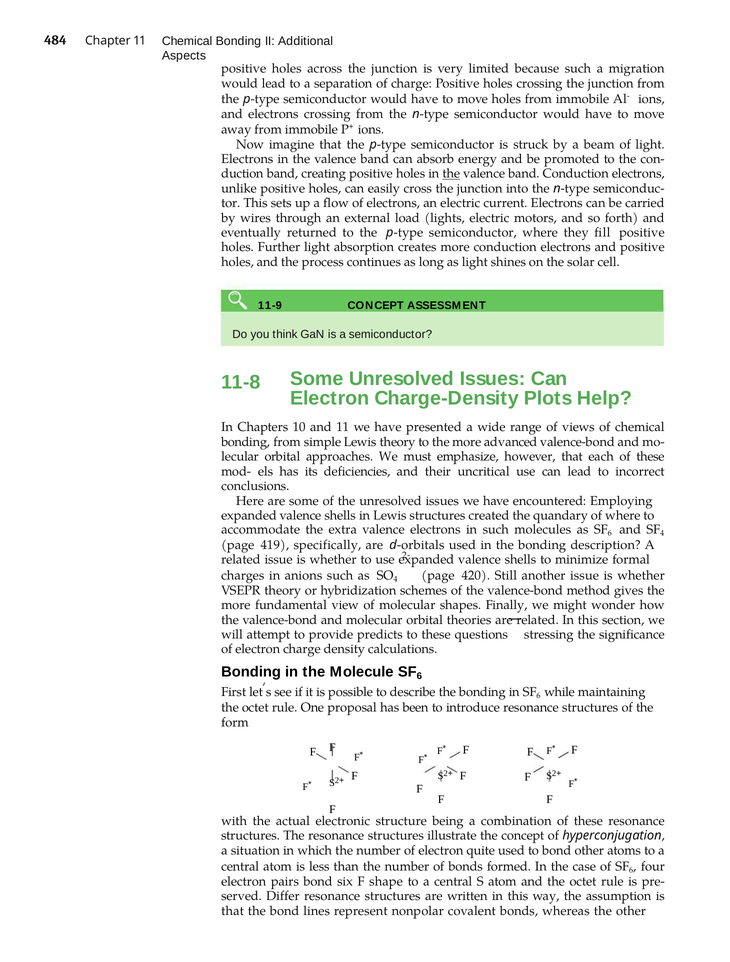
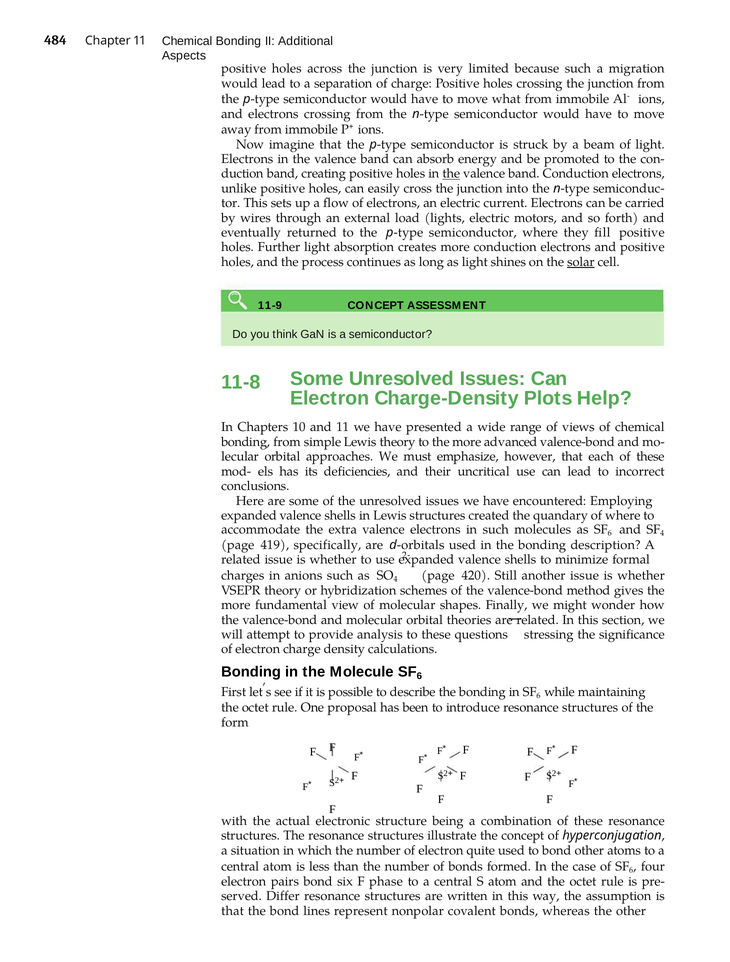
move holes: holes -> what (506, 99)
solar underline: none -> present (581, 262)
predicts: predicts -> analysis (380, 635)
shape: shape -> phase (386, 882)
